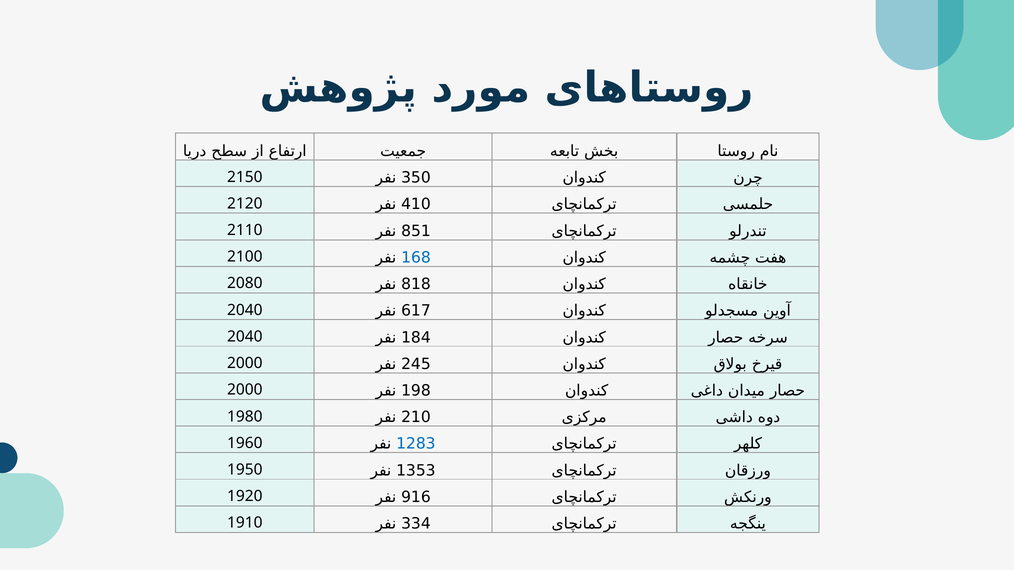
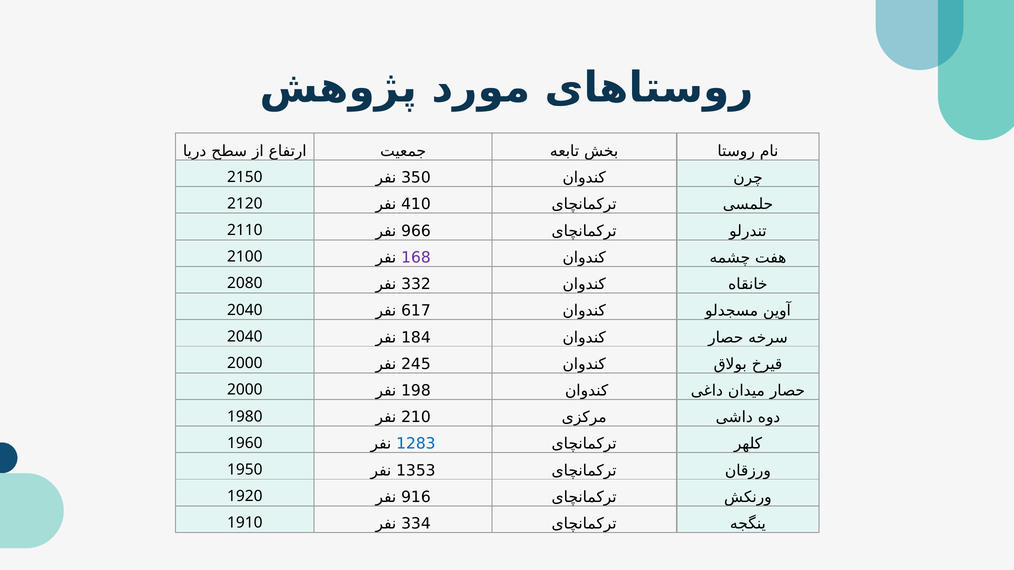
851: 851 -> 966 (416, 231)
168 colour: blue -> purple (416, 258)
818: 818 -> 332 (416, 284)
